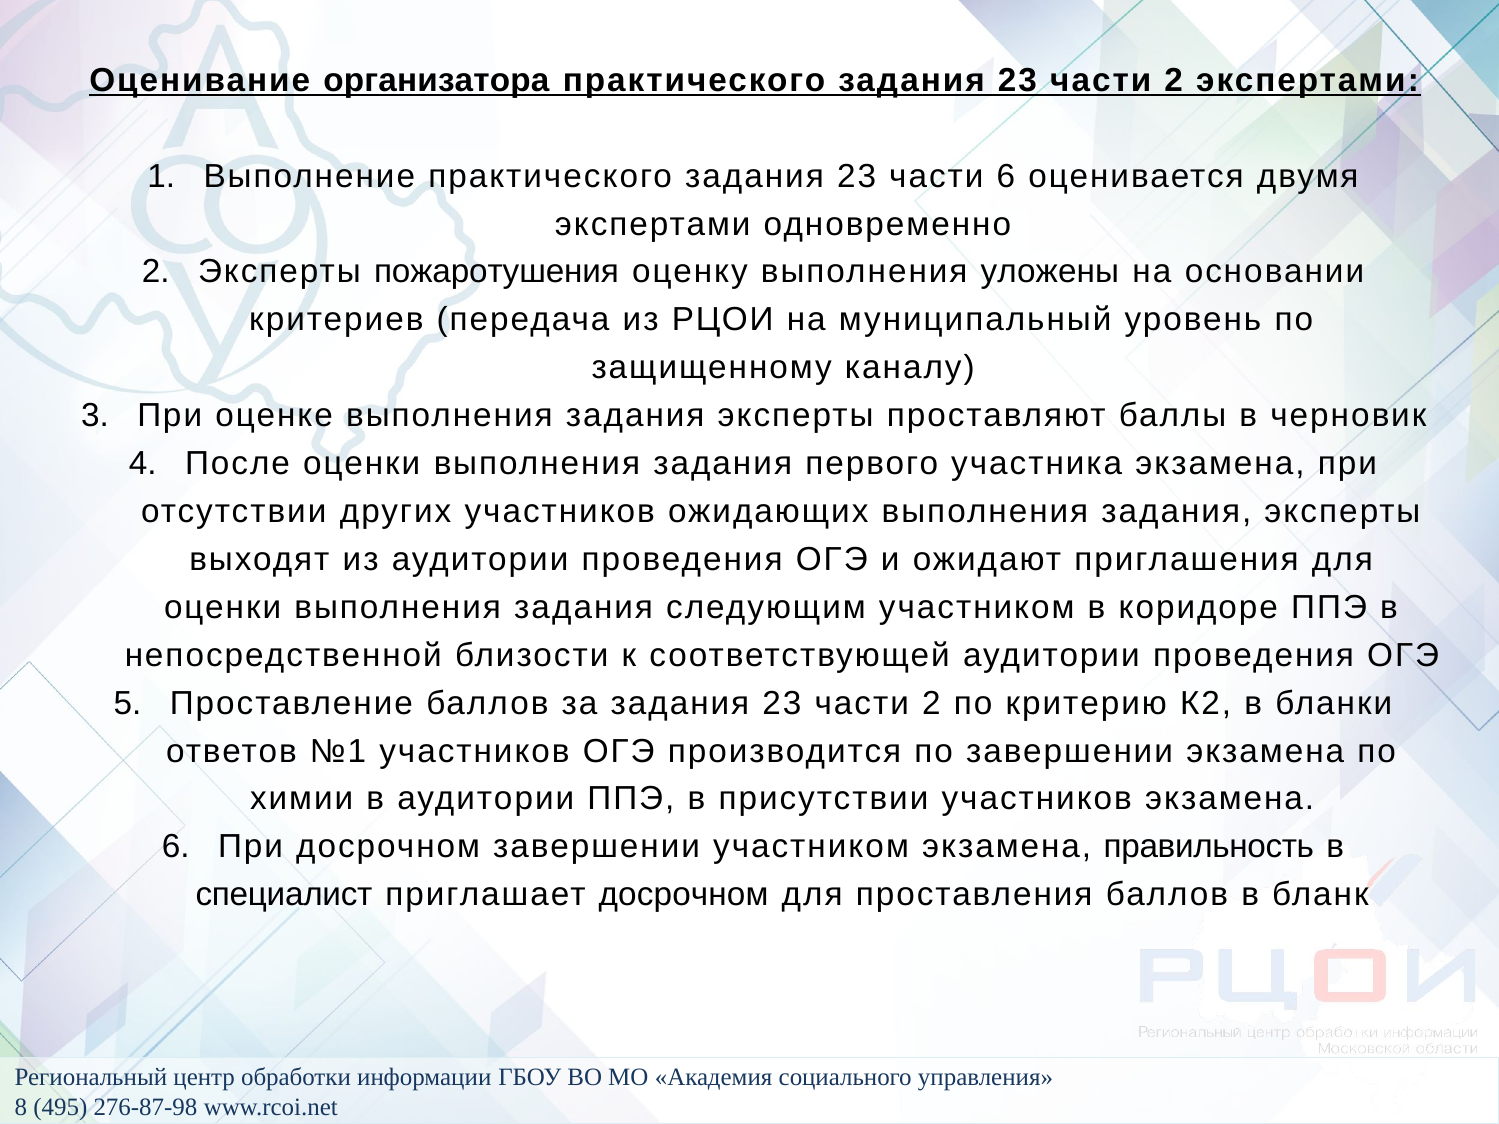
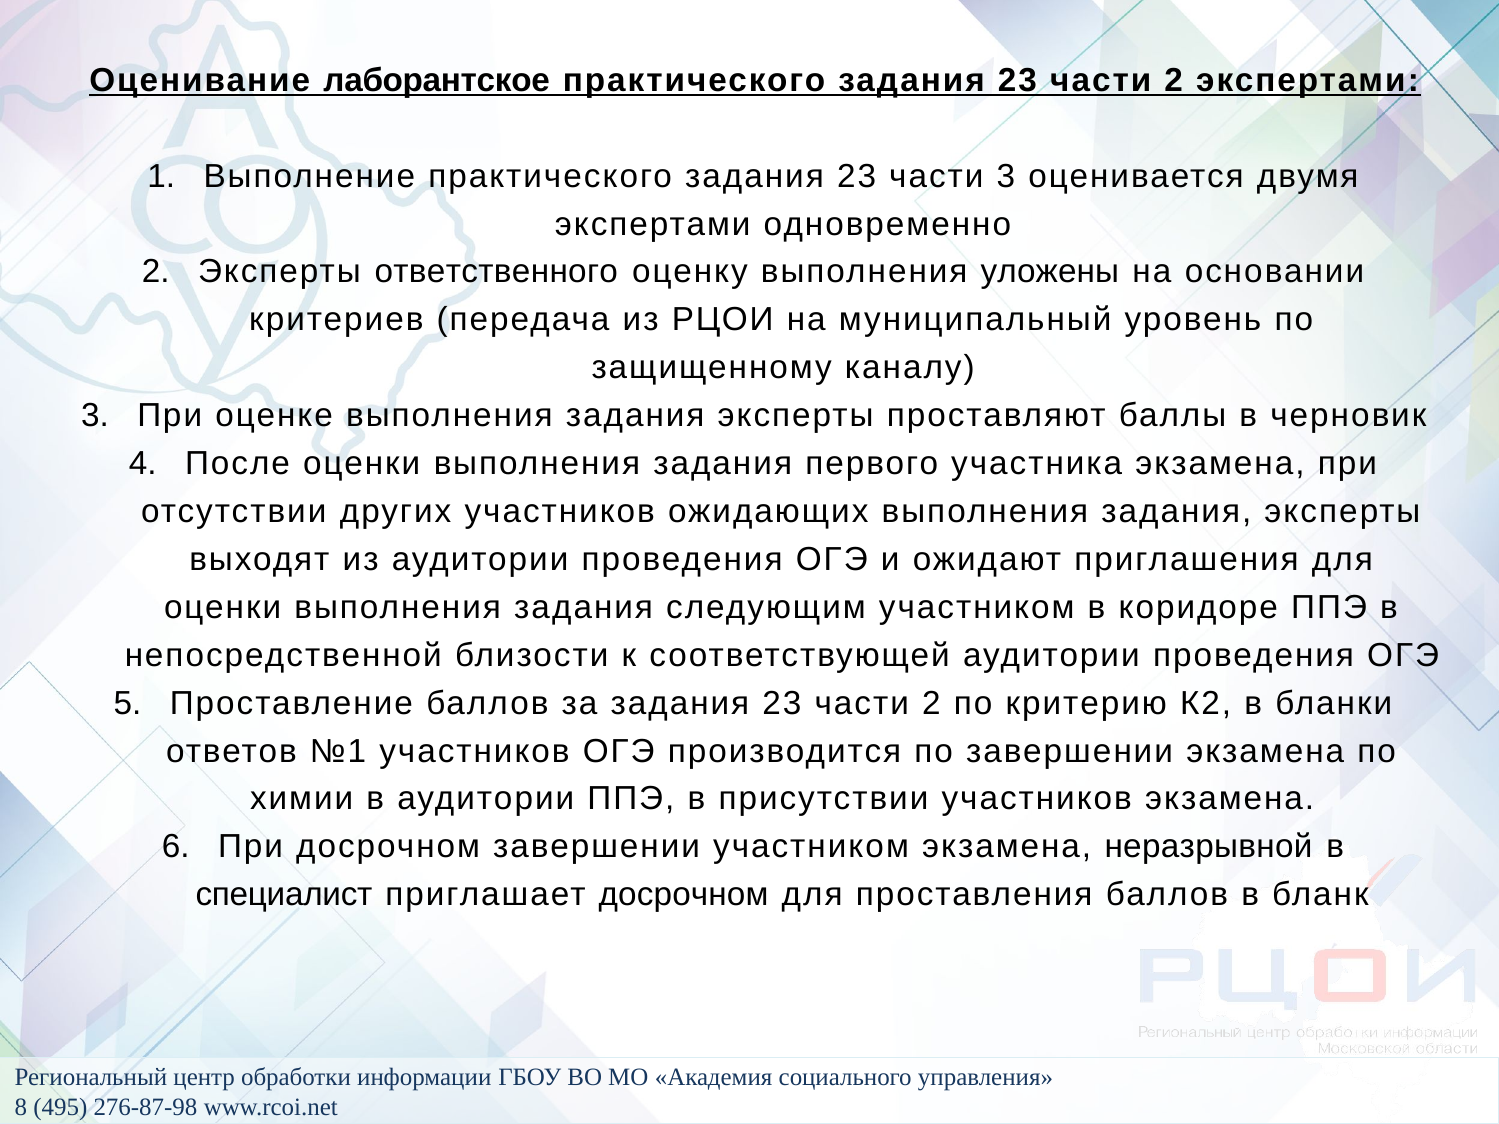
организатора: организатора -> лаборантское (437, 80)
части 6: 6 -> 3 (1006, 176)
пожаротушения: пожаротушения -> ответственного (496, 272)
правильность: правильность -> неразрывной (1209, 847)
